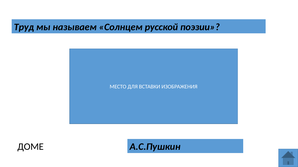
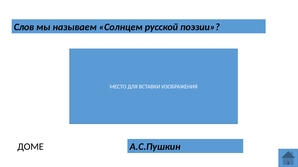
Труд: Труд -> Слов (24, 27)
